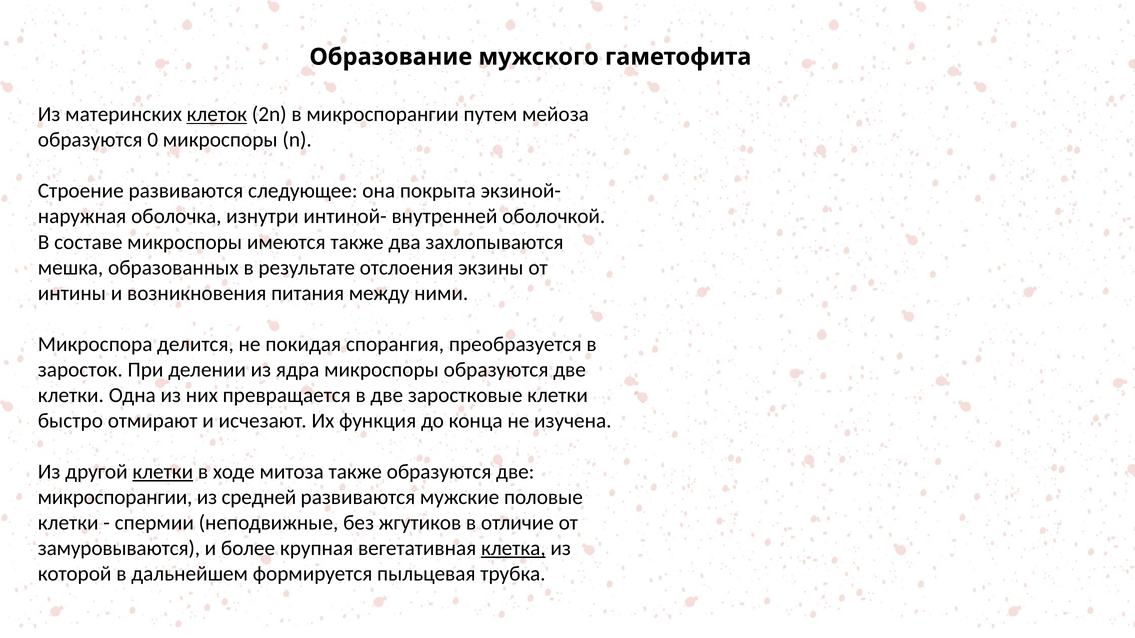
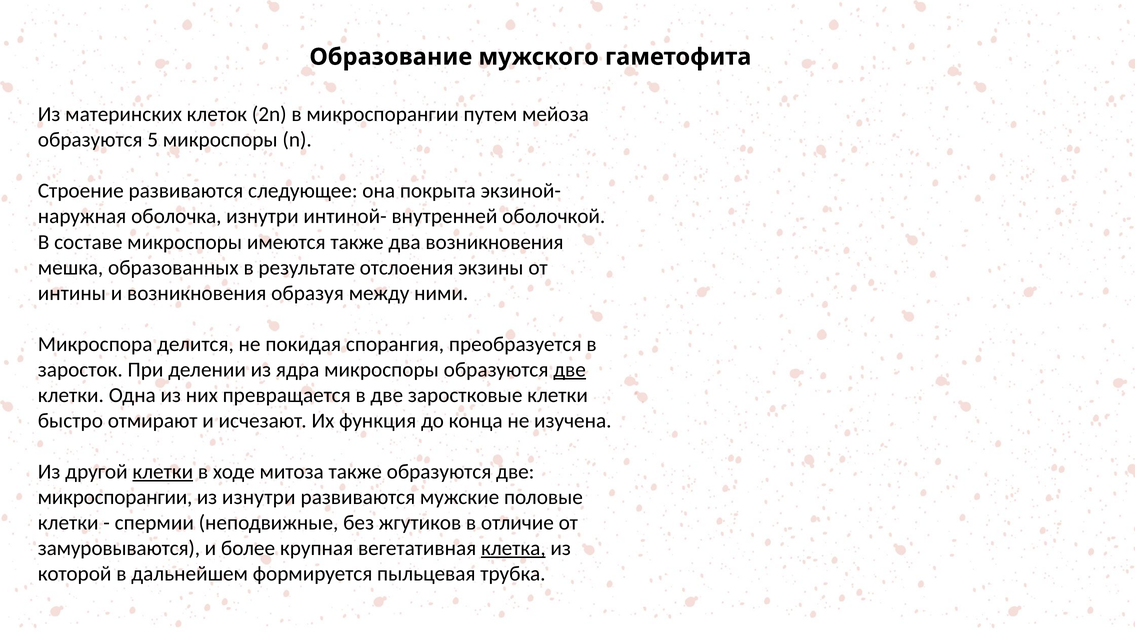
клеток underline: present -> none (217, 114)
0: 0 -> 5 (153, 140)
два захлопываются: захлопываются -> возникновения (495, 242)
питания: питания -> образуя (308, 293)
две underline: none -> present (570, 370)
из средней: средней -> изнутри (259, 498)
